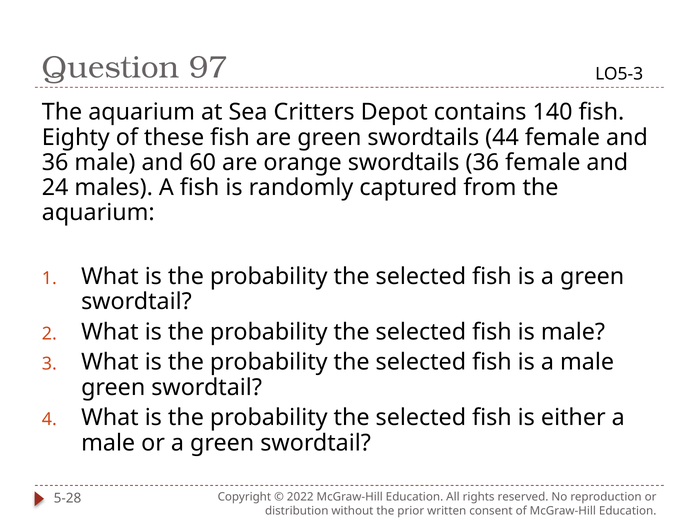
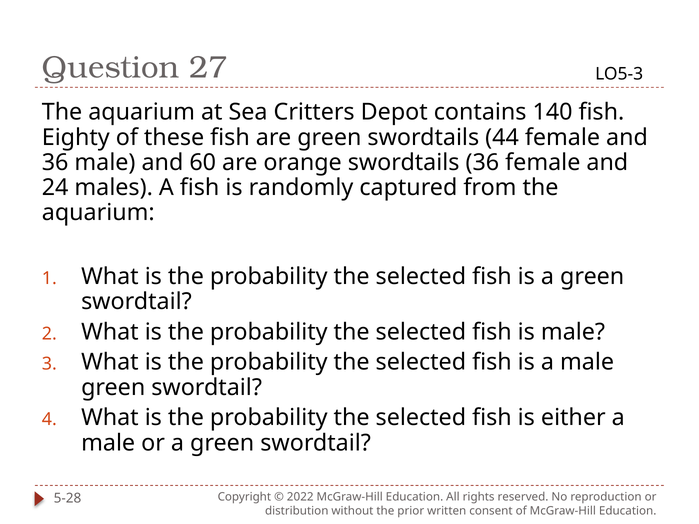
97: 97 -> 27 (208, 67)
